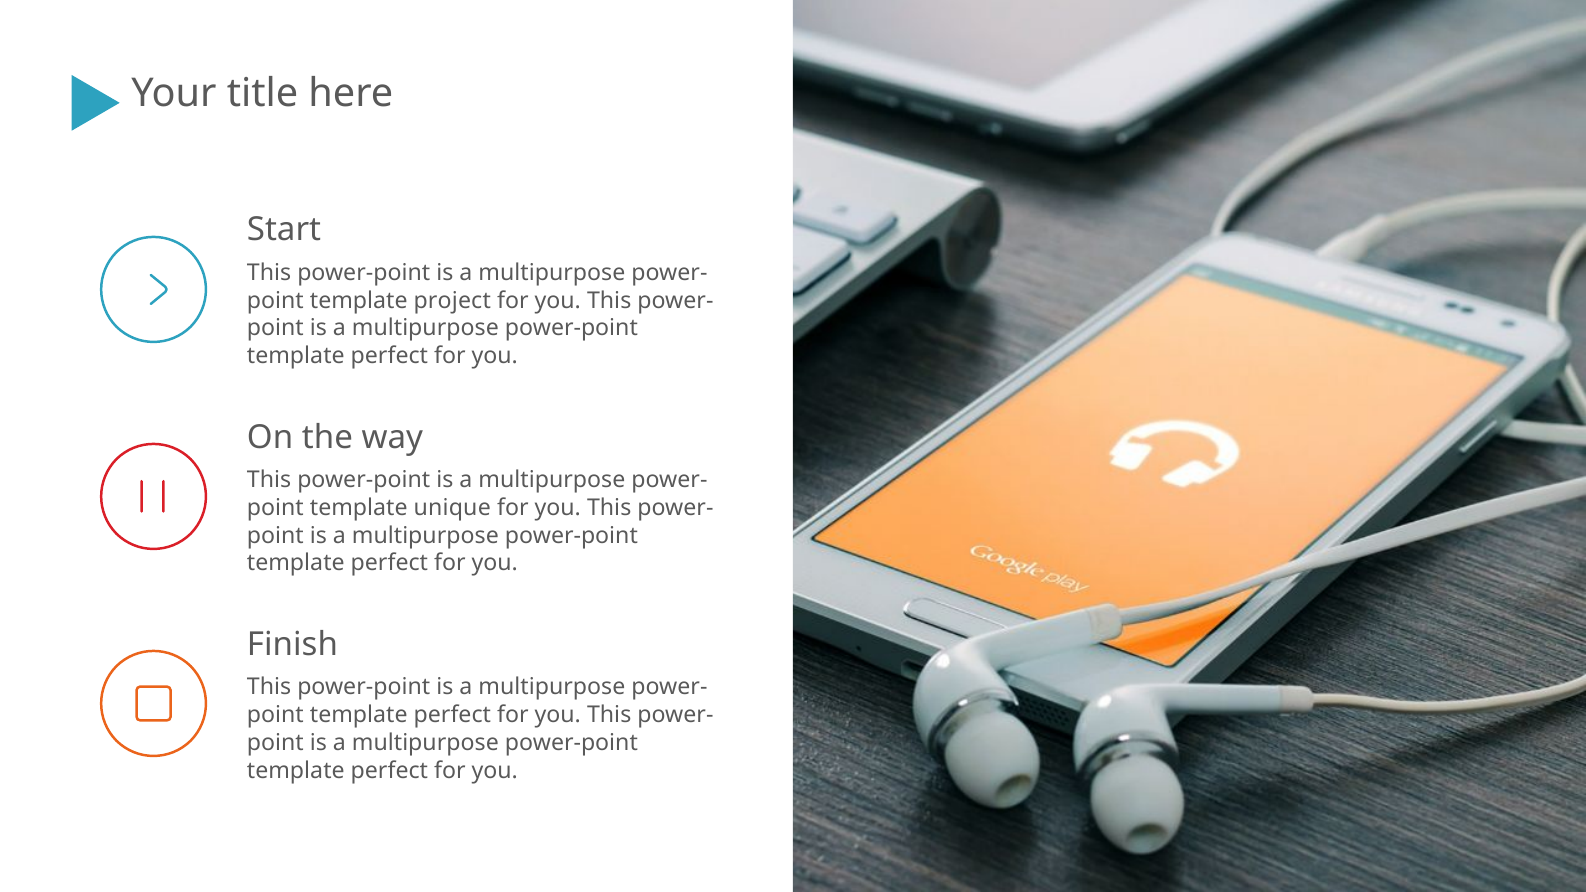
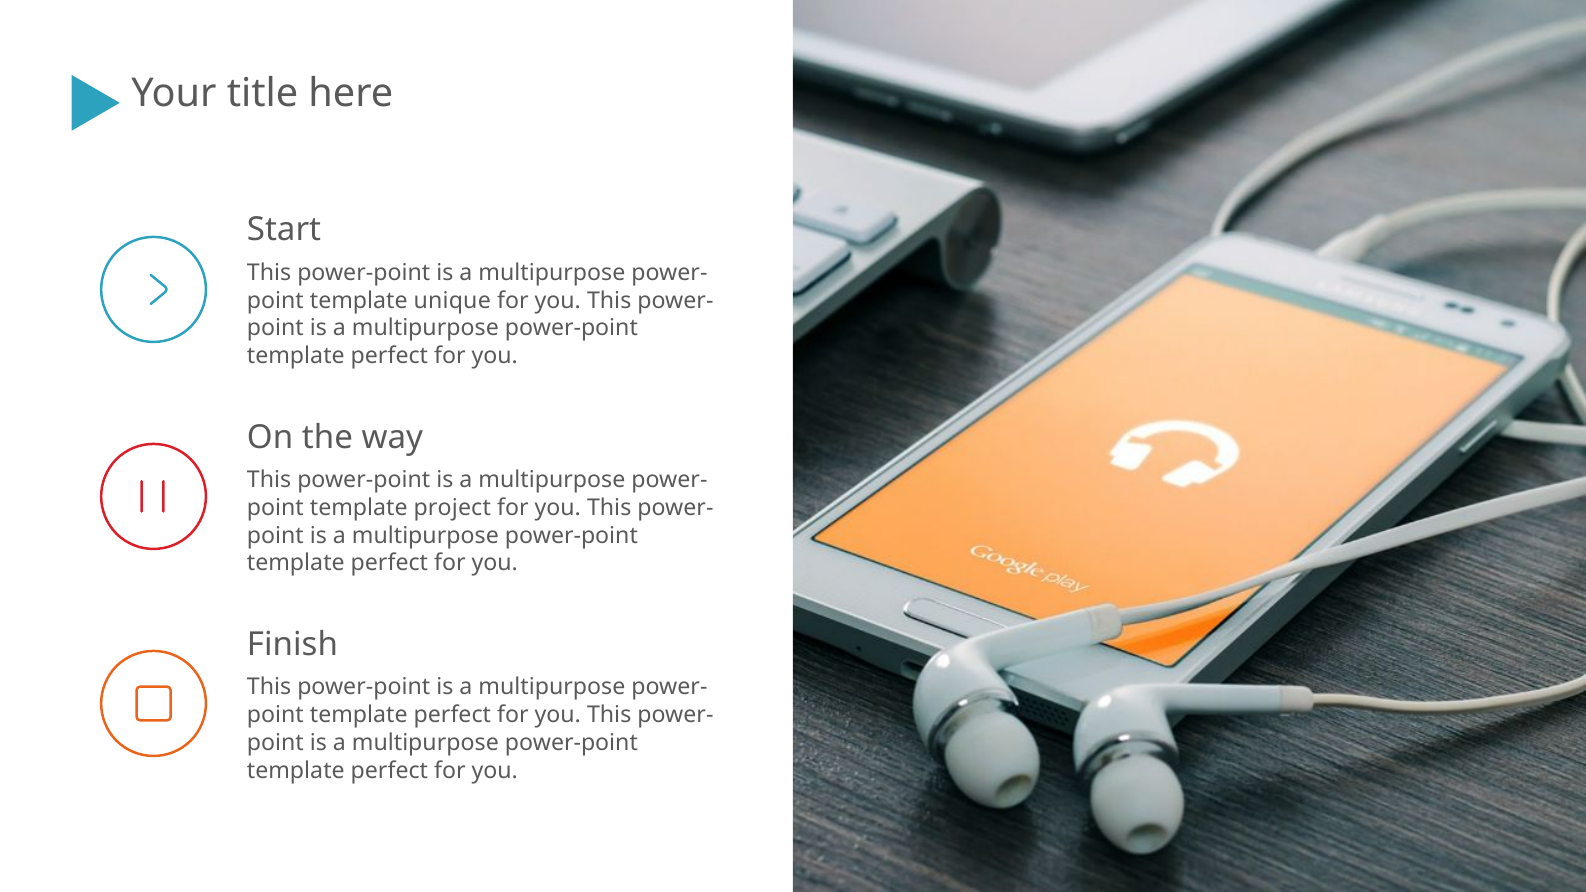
project: project -> unique (452, 301)
unique: unique -> project (452, 508)
